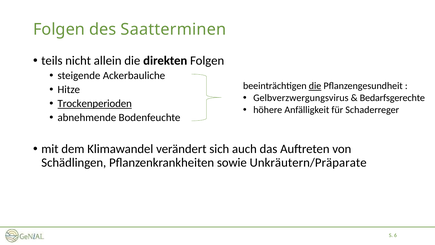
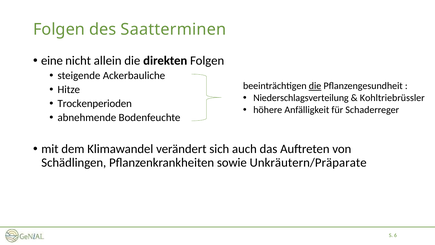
teils: teils -> eine (52, 61)
Gelbverzwergungsvirus: Gelbverzwergungsvirus -> Niederschlagsverteilung (301, 98)
Bedarfsgerechte: Bedarfsgerechte -> Kohltriebrüssler (392, 98)
Trockenperioden underline: present -> none (95, 104)
